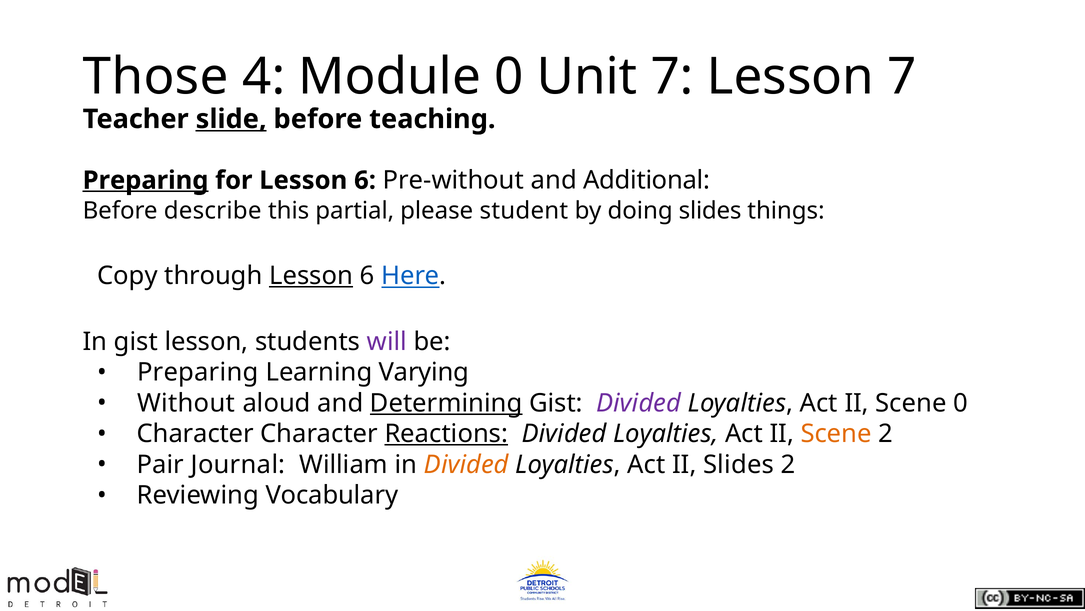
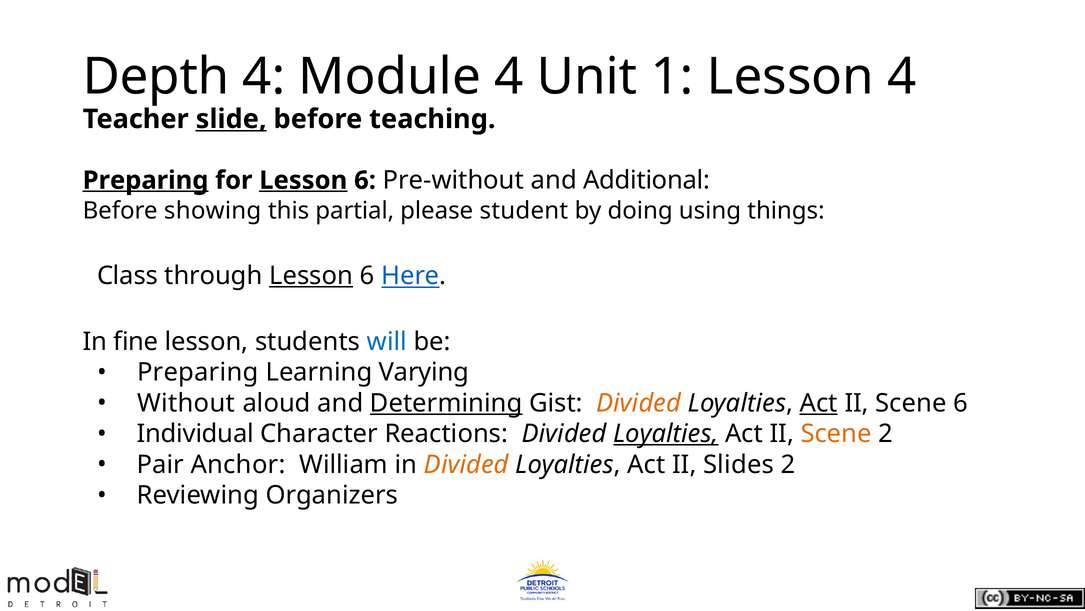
Those: Those -> Depth (156, 77)
Module 0: 0 -> 4 (509, 77)
Unit 7: 7 -> 1 (672, 77)
Lesson 7: 7 -> 4 (902, 77)
Lesson underline: none -> present (303, 180)
describe: describe -> showing (213, 210)
doing slides: slides -> using (710, 210)
Copy: Copy -> Class (127, 275)
In gist: gist -> fine (136, 341)
will colour: purple -> blue (387, 341)
Divided colour: purple -> orange (639, 403)
Act underline: none -> present (819, 403)
Scene 0: 0 -> 6 (961, 403)
Character: Character -> Individual (195, 433)
Reactions underline: present -> none (446, 433)
Loyalties underline: none -> present (666, 433)
Journal: Journal -> Anchor (238, 464)
Vocabulary: Vocabulary -> Organizers (332, 495)
